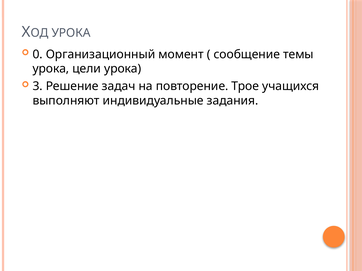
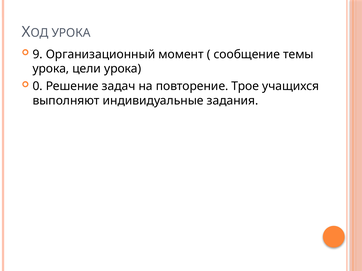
0: 0 -> 9 (38, 54)
3: 3 -> 0 (38, 86)
